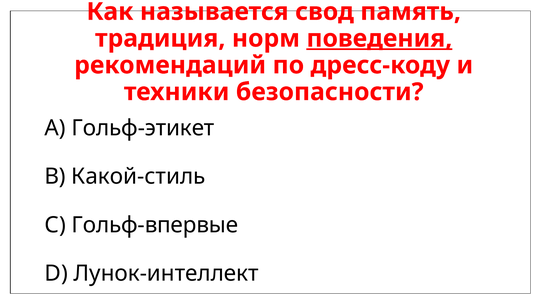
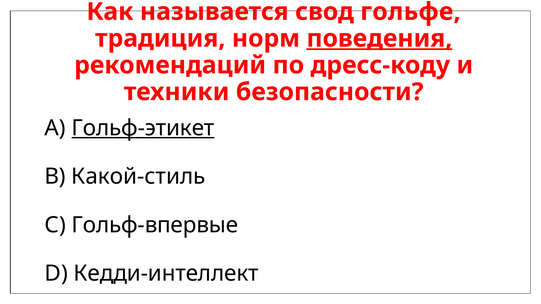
память: память -> гольфе (410, 12)
Гольф-этикет underline: none -> present (143, 128)
Лунок-интеллект: Лунок-интеллект -> Кедди-интеллект (166, 274)
